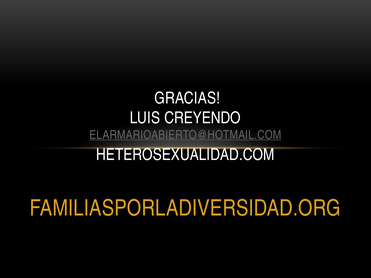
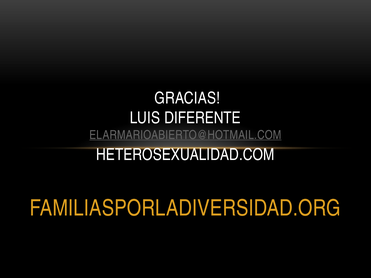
CREYENDO: CREYENDO -> DIFERENTE (203, 118)
